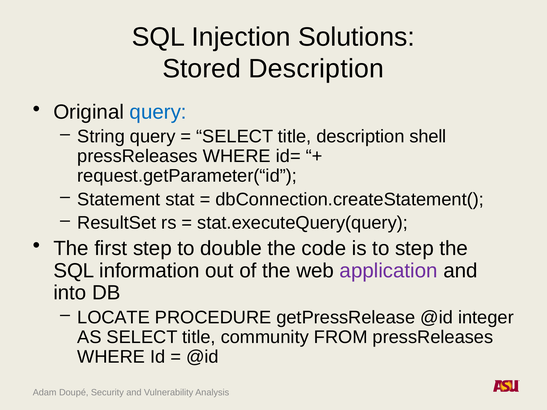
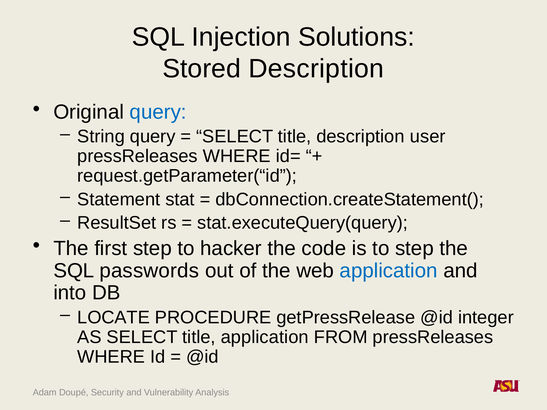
shell: shell -> user (428, 137)
double: double -> hacker (231, 249)
information: information -> passwords (149, 271)
application colour: purple -> blue (389, 271)
title community: community -> application (265, 337)
